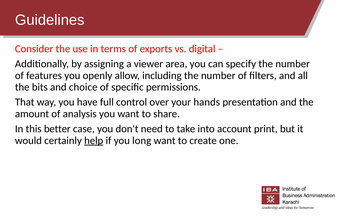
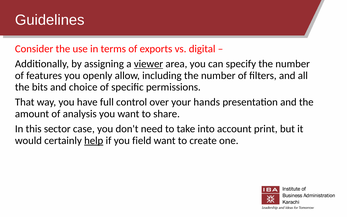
viewer underline: none -> present (148, 64)
better: better -> sector (57, 129)
long: long -> field (142, 141)
